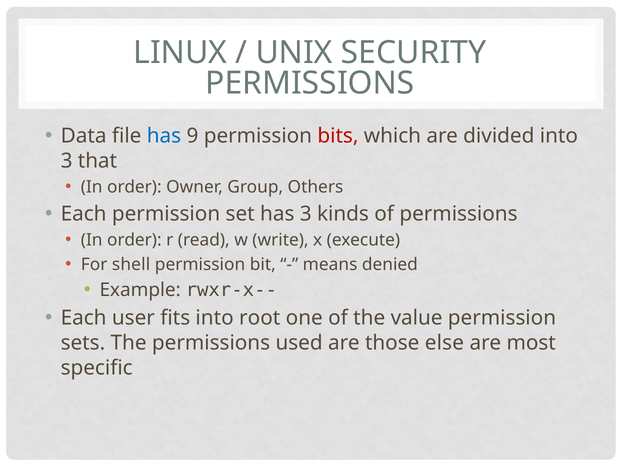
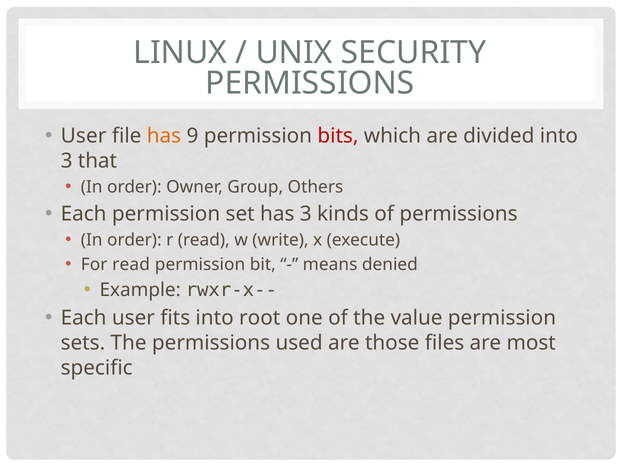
Data: Data -> User (84, 136)
has colour: blue -> orange (164, 136)
For shell: shell -> read (131, 265)
else: else -> files (445, 343)
